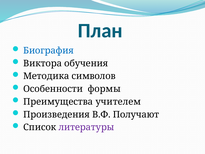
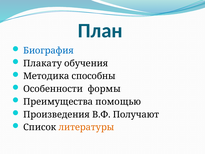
Виктора: Виктора -> Плакату (43, 63)
символов: символов -> способны (94, 76)
учителем: учителем -> помощью (118, 102)
литературы colour: purple -> orange (86, 127)
